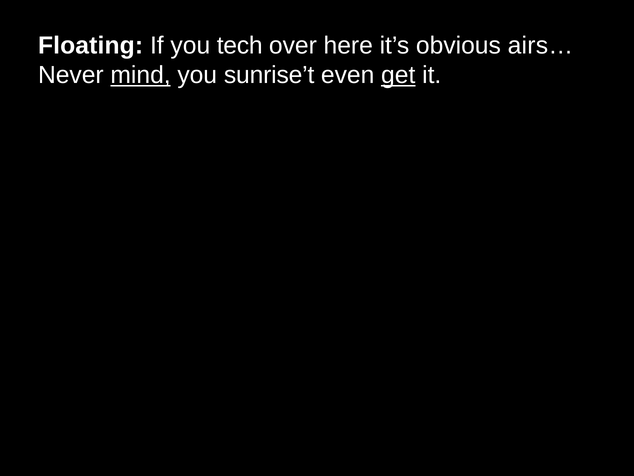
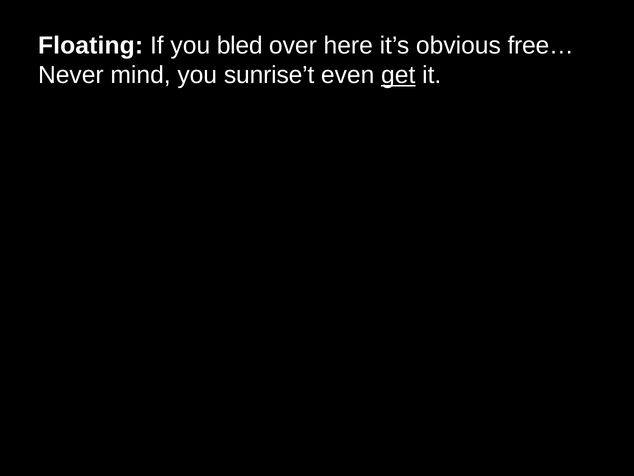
tech: tech -> bled (240, 46)
airs…: airs… -> free… (541, 46)
mind underline: present -> none (141, 75)
